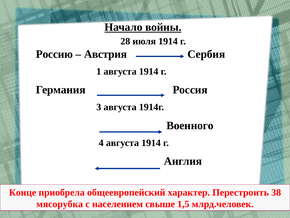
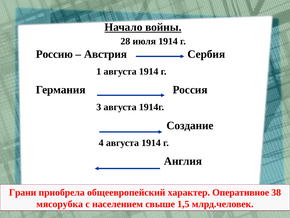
Военного: Военного -> Создание (190, 125)
Конце: Конце -> Грани (23, 192)
Перестроить: Перестроить -> Оперативное (241, 192)
